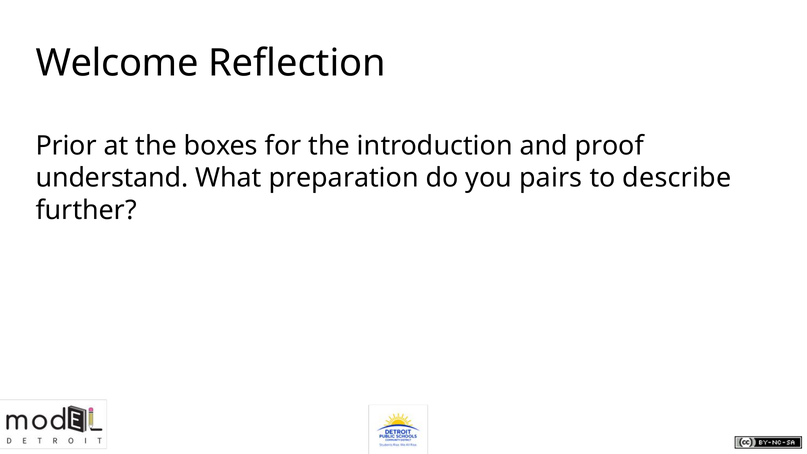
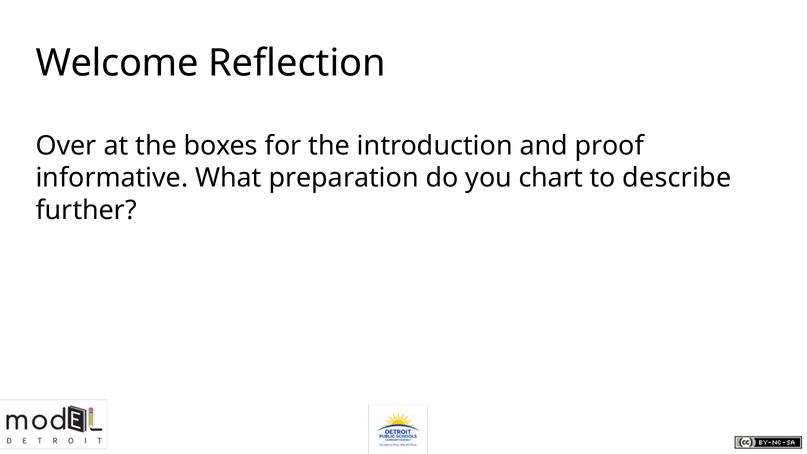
Prior: Prior -> Over (66, 146)
understand: understand -> informative (112, 178)
pairs: pairs -> chart (551, 178)
